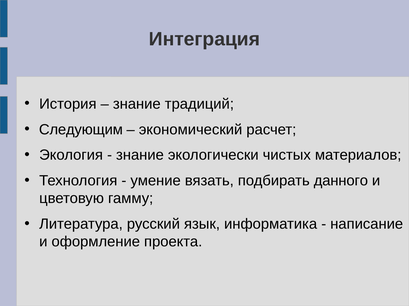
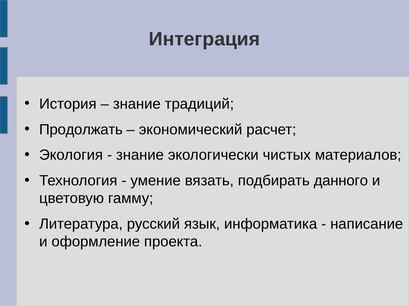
Следующим: Следующим -> Продолжать (81, 130)
